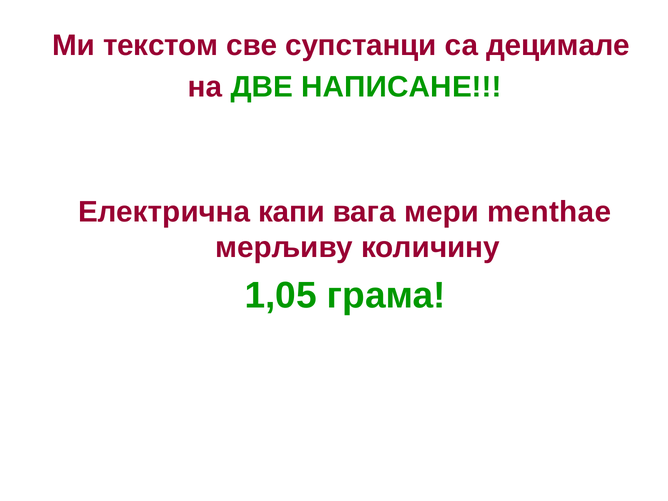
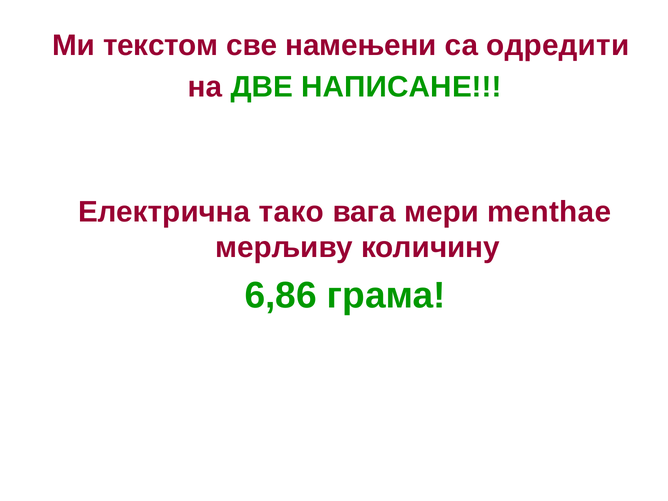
супстанци: супстанци -> намењени (361, 46)
децимале: децимале -> одредити (558, 46)
капи: капи -> тако (291, 212)
1,05: 1,05 -> 6,86 (281, 295)
